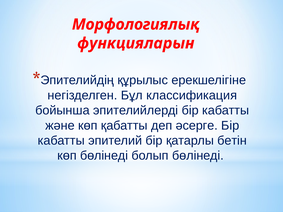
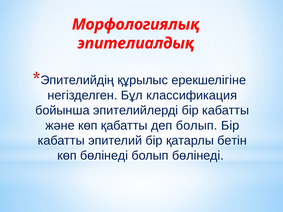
функцияларын: функцияларын -> эпителиалдық (136, 43)
деп әсерге: әсерге -> болып (197, 126)
